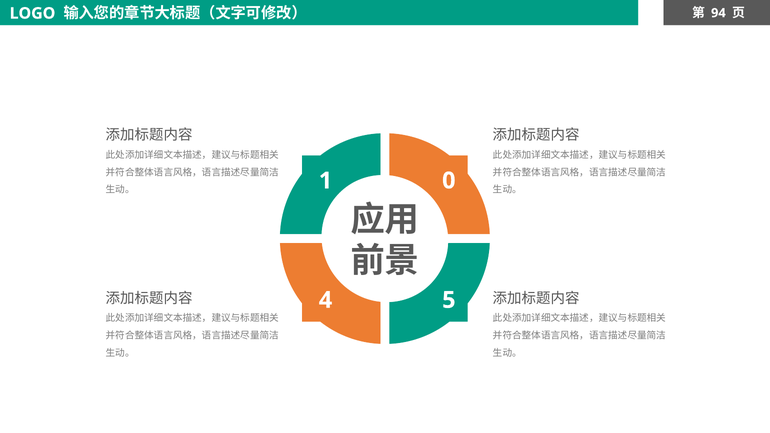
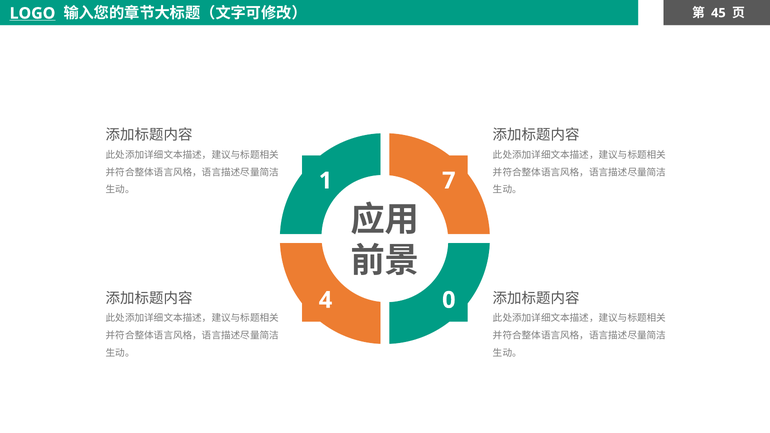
LOGO underline: none -> present (32, 13)
94: 94 -> 45 (718, 13)
0: 0 -> 7 (449, 181)
5: 5 -> 0 (449, 300)
